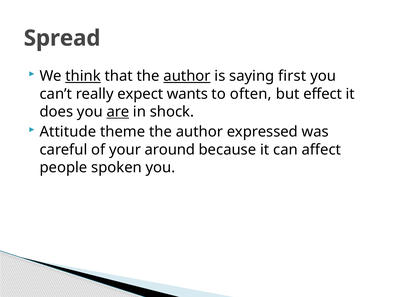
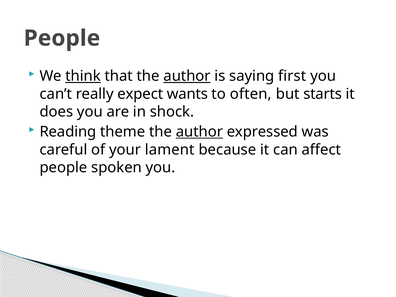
Spread: Spread -> People (62, 38)
effect: effect -> starts (323, 94)
are underline: present -> none (118, 112)
Attitude: Attitude -> Reading (68, 132)
author underline: none -> present (199, 132)
around: around -> lament (170, 150)
